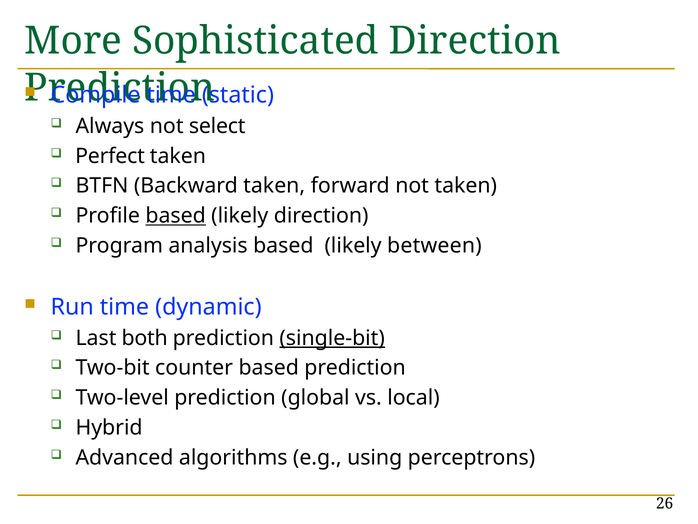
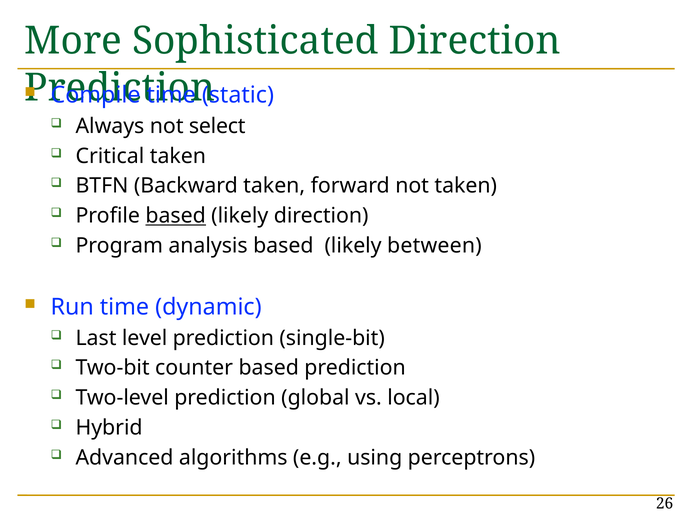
Perfect: Perfect -> Critical (110, 156)
both: both -> level (145, 338)
single-bit underline: present -> none (332, 338)
